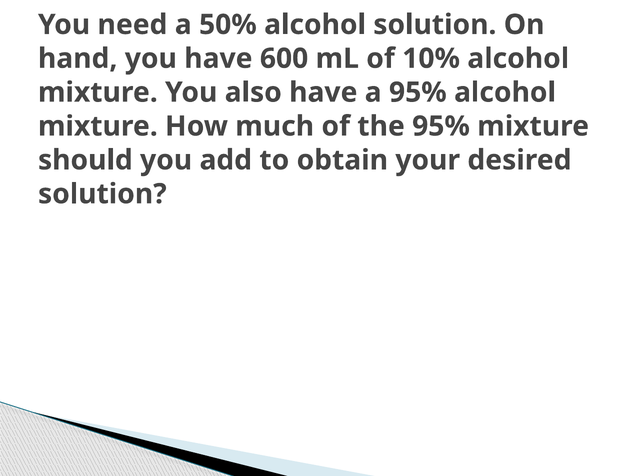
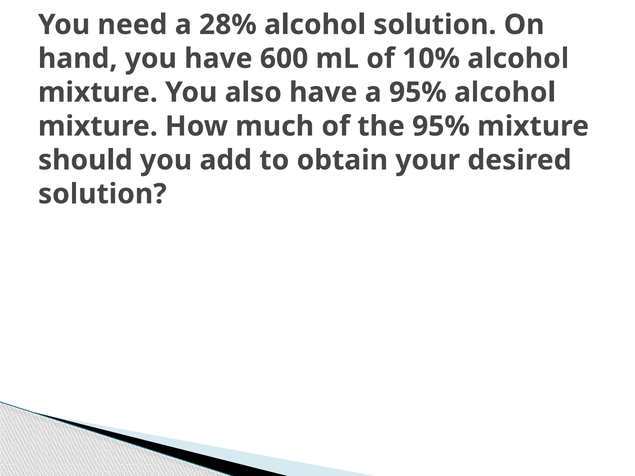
50%: 50% -> 28% (228, 25)
